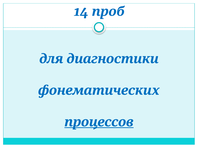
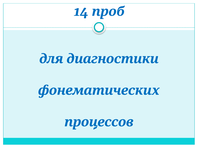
процессов underline: present -> none (99, 122)
